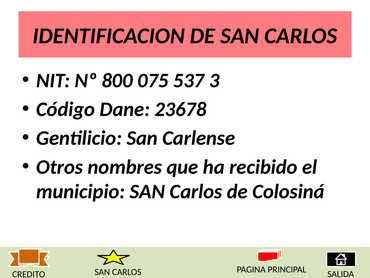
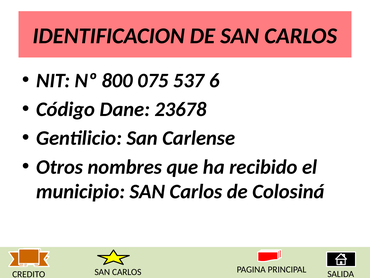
3: 3 -> 6 (214, 80)
